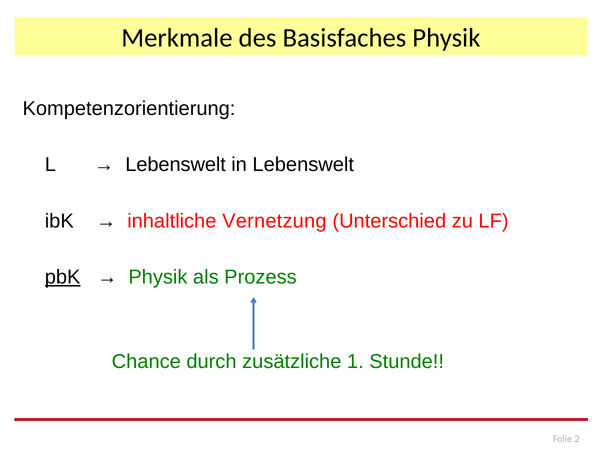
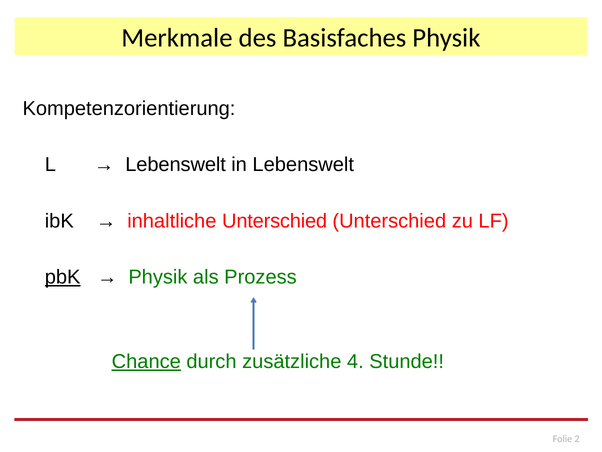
inhaltliche Vernetzung: Vernetzung -> Unterschied (275, 221)
Chance underline: none -> present (146, 361)
1: 1 -> 4 (355, 361)
